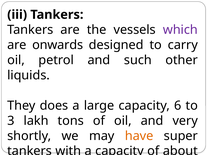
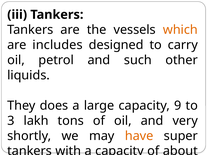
which colour: purple -> orange (180, 30)
onwards: onwards -> includes (58, 45)
6: 6 -> 9 (178, 106)
